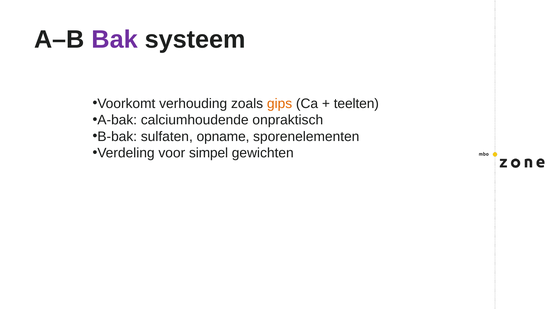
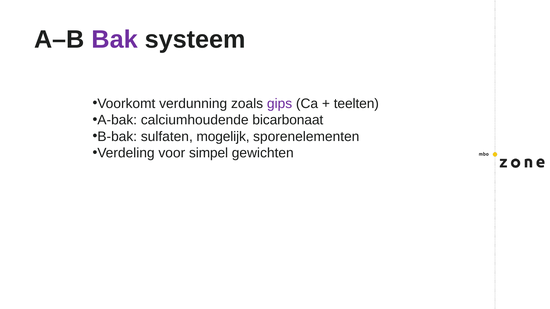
verhouding: verhouding -> verdunning (193, 104)
gips colour: orange -> purple (280, 104)
onpraktisch: onpraktisch -> bicarbonaat (288, 120)
opname: opname -> mogelijk (223, 137)
